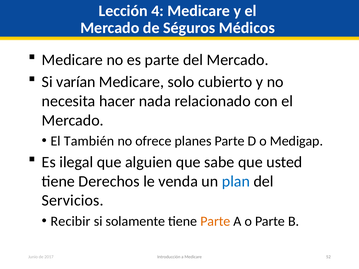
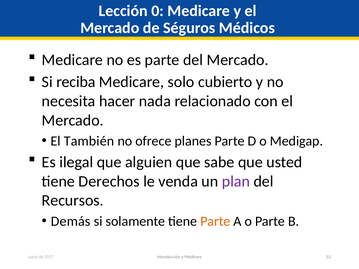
4: 4 -> 0 (158, 11)
varían: varían -> reciba (76, 82)
plan colour: blue -> purple (236, 181)
Servicios: Servicios -> Recursos (73, 201)
Recibir: Recibir -> Demás (71, 221)
